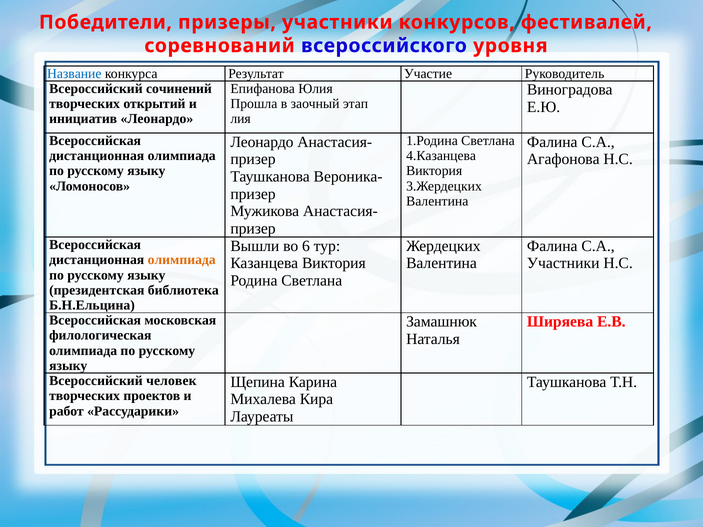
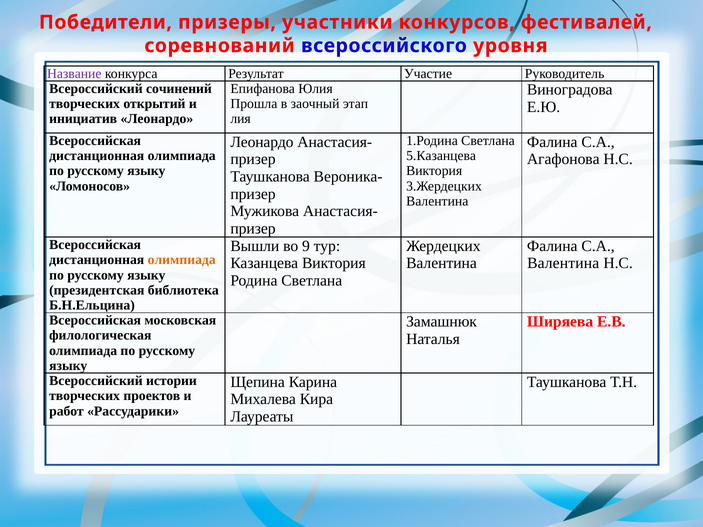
Название colour: blue -> purple (74, 74)
4.Казанцева: 4.Казанцева -> 5.Казанцева (441, 156)
6: 6 -> 9 (306, 246)
Участники: Участники -> Валентина (563, 263)
человек: человек -> истории (171, 381)
